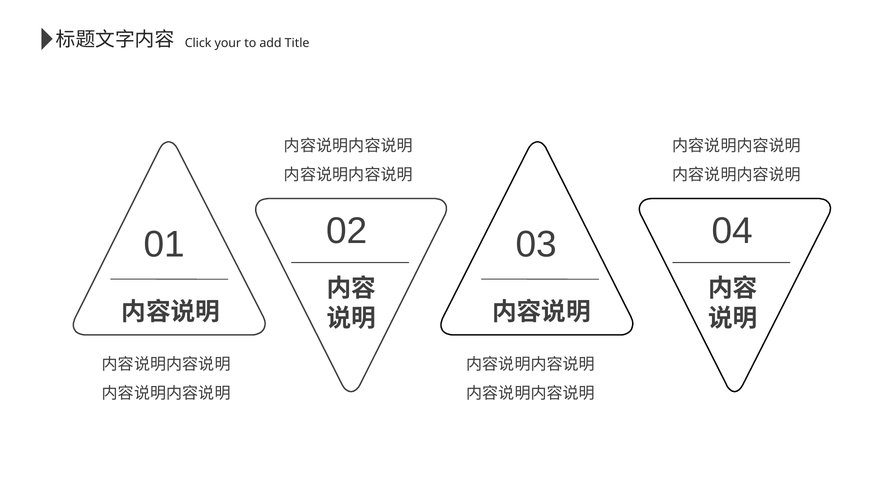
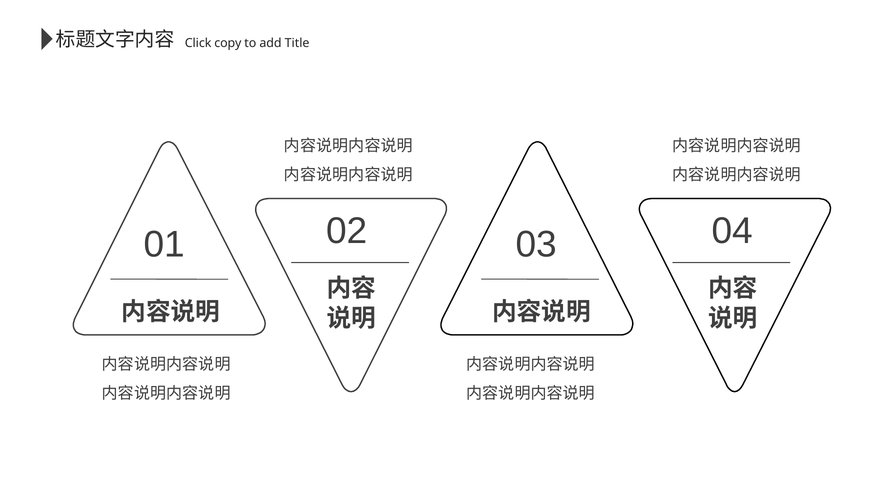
your: your -> copy (228, 43)
